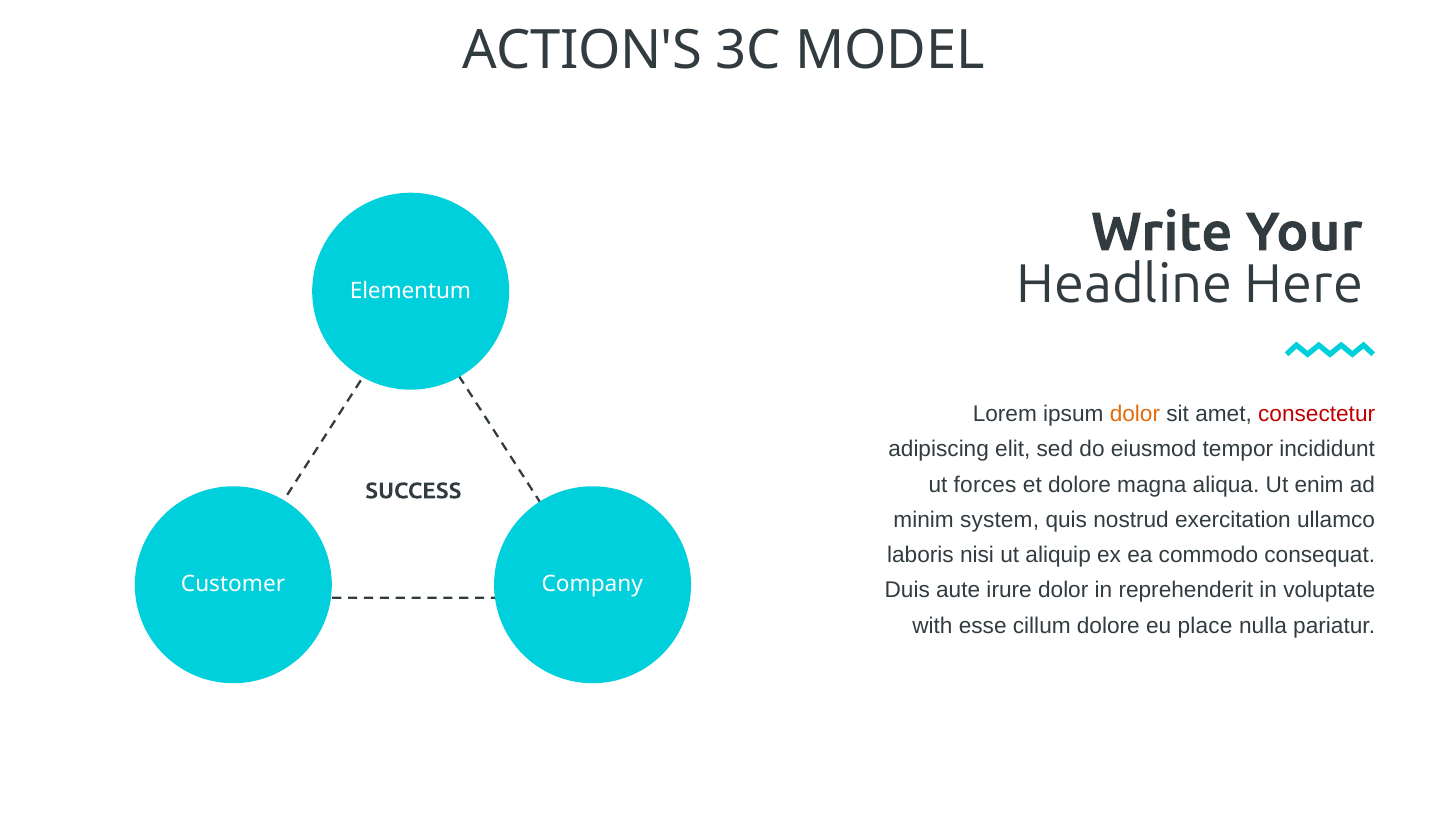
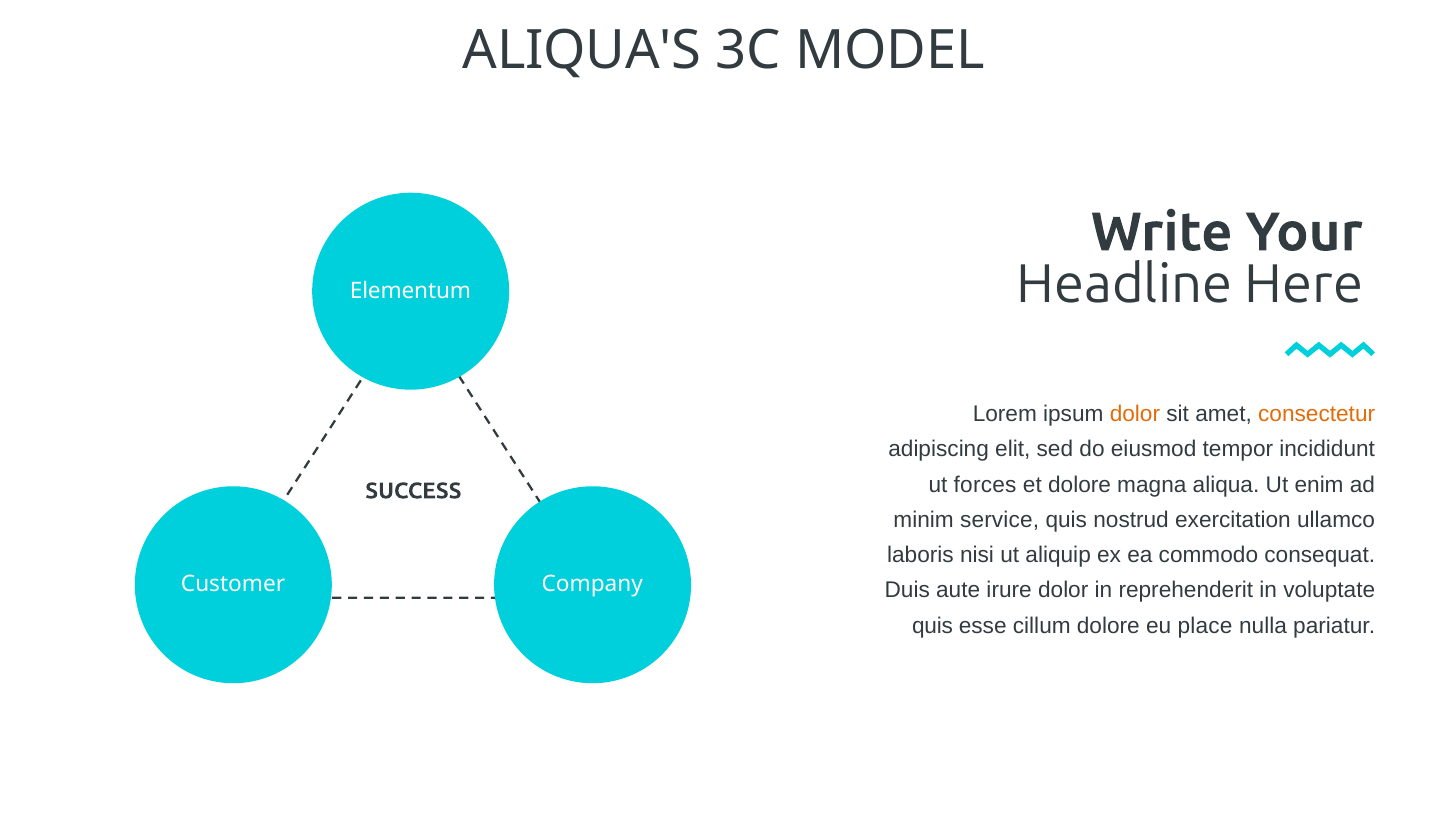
ACTION'S: ACTION'S -> ALIQUA'S (582, 50)
consectetur colour: red -> orange (1317, 414)
system: system -> service (1000, 520)
with: with -> quis (933, 626)
